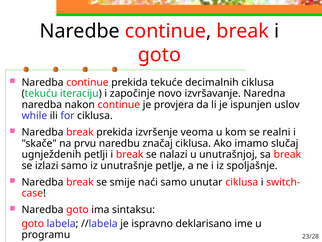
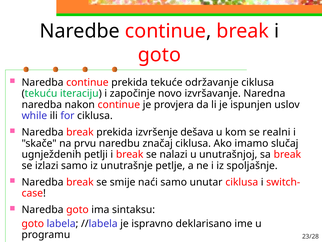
decimalnih: decimalnih -> održavanje (212, 82)
veoma: veoma -> dešava (197, 132)
